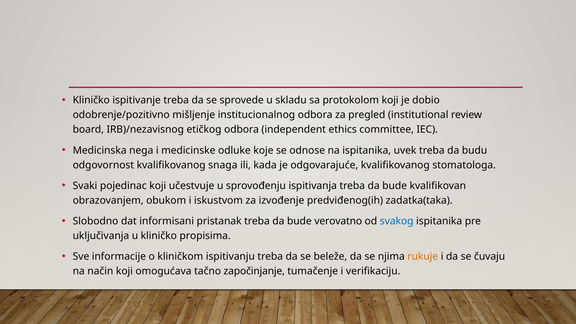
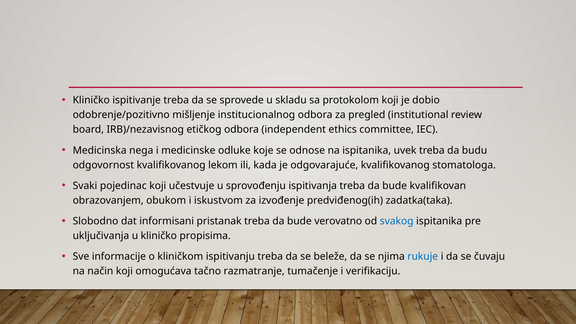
snaga: snaga -> lekom (223, 165)
rukuje colour: orange -> blue (423, 256)
započinjanje: započinjanje -> razmatranje (254, 271)
